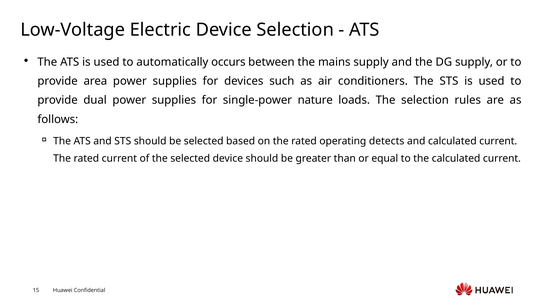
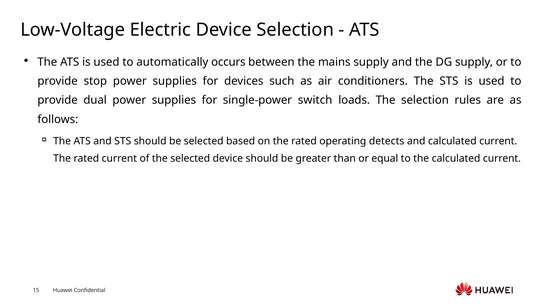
area: area -> stop (95, 81)
nature: nature -> switch (315, 100)
